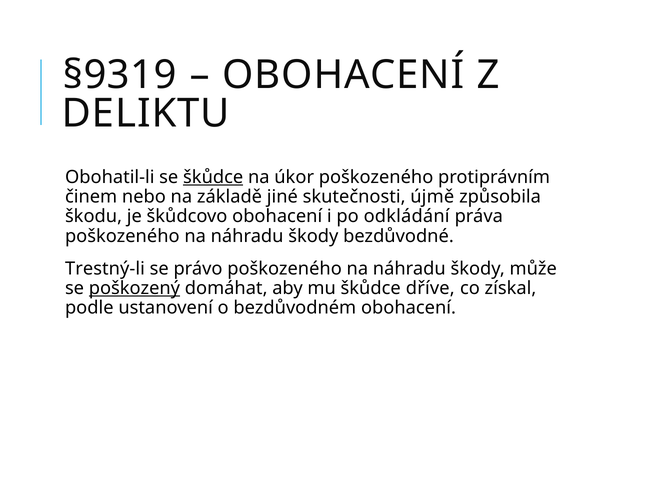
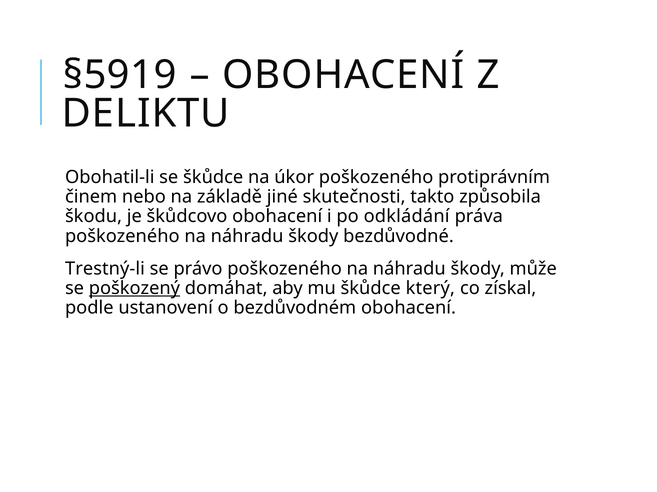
§9319: §9319 -> §5919 (120, 75)
škůdce underline: present -> none (213, 177)
újmě: újmě -> takto (432, 197)
dříve: dříve -> který (430, 289)
